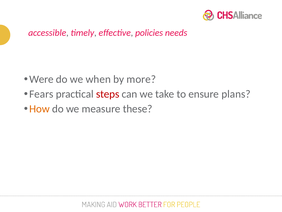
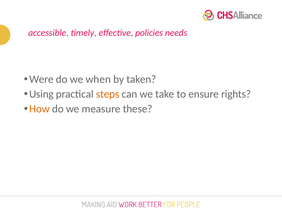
more: more -> taken (141, 79)
Fears: Fears -> Using (41, 94)
steps colour: red -> orange (108, 94)
plans: plans -> rights (236, 94)
